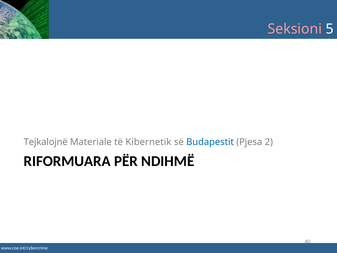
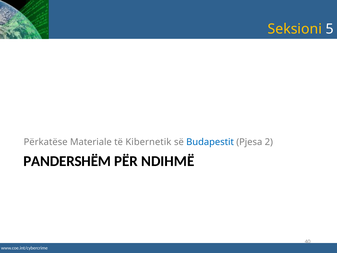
Seksioni colour: pink -> yellow (295, 29)
Tejkalojnë: Tejkalojnë -> Përkatëse (46, 142)
RIFORMUARA: RIFORMUARA -> PANDERSHËM (67, 161)
